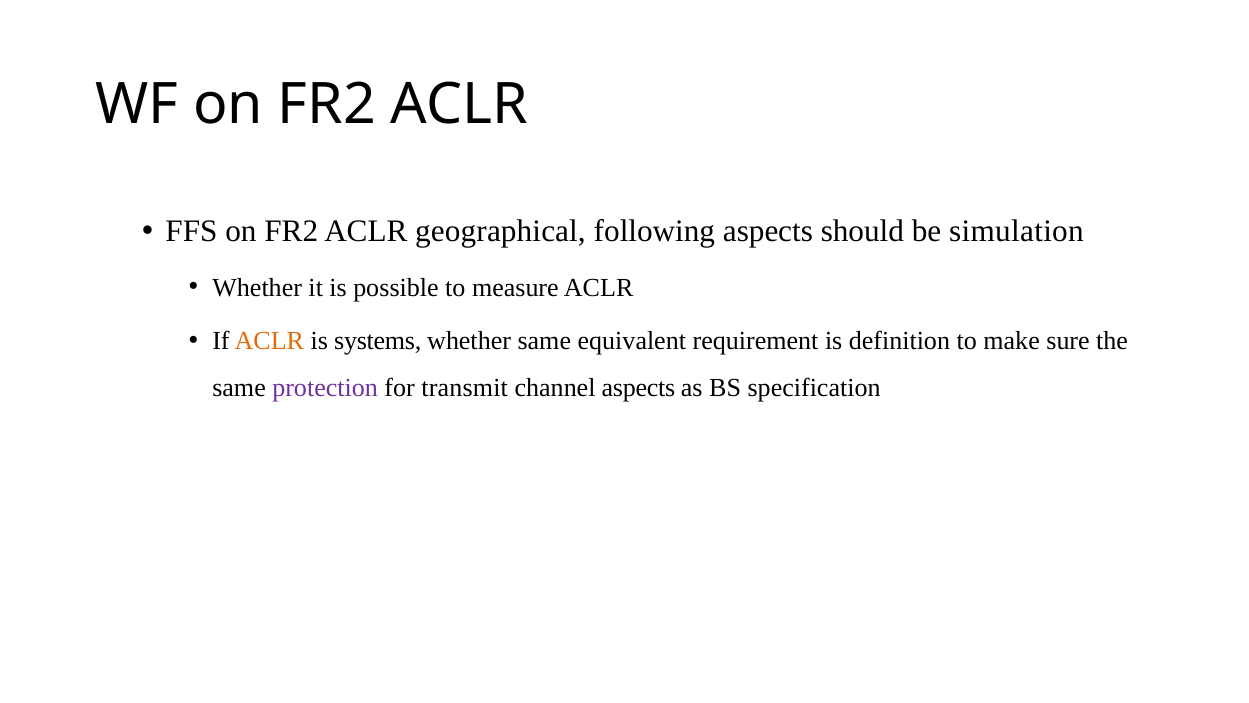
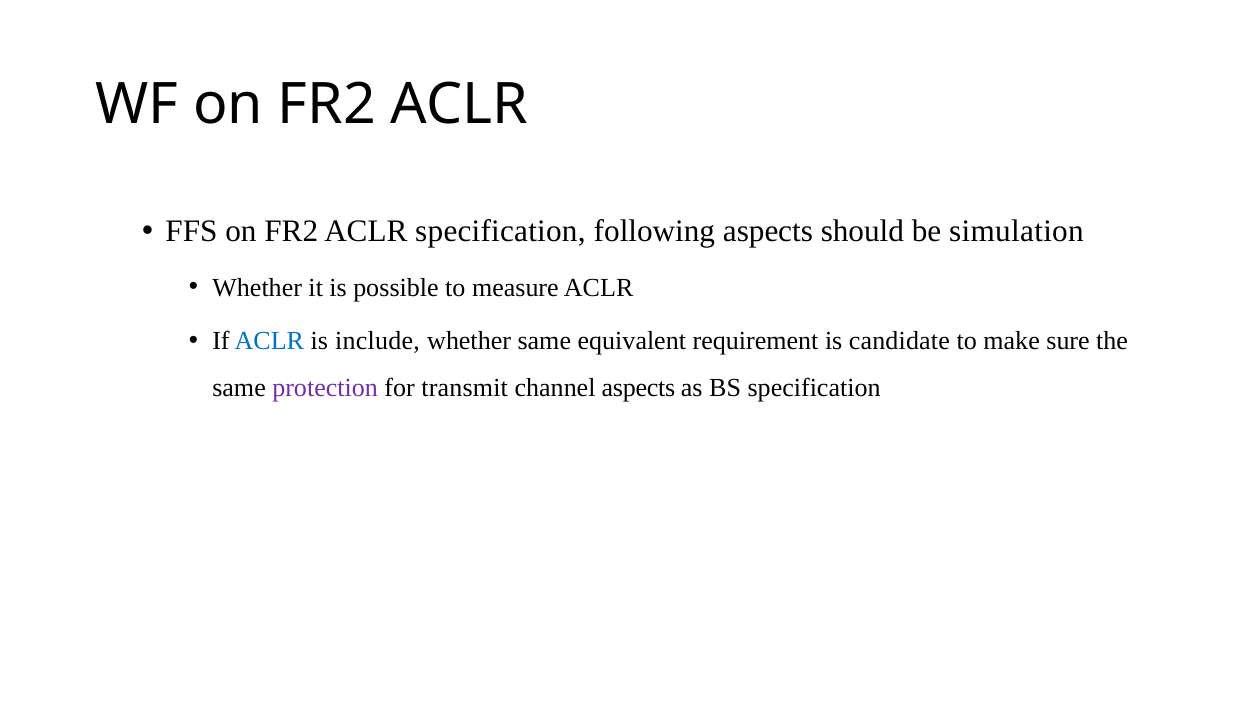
ACLR geographical: geographical -> specification (500, 231)
ACLR colour: orange -> blue (269, 341)
systems: systems -> include (378, 341)
definition: definition -> candidate (899, 341)
